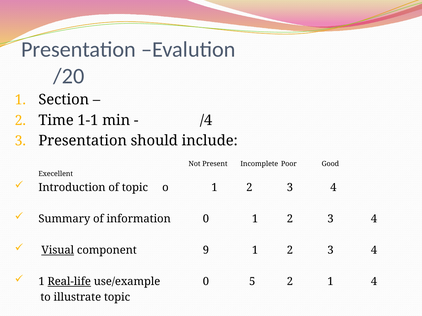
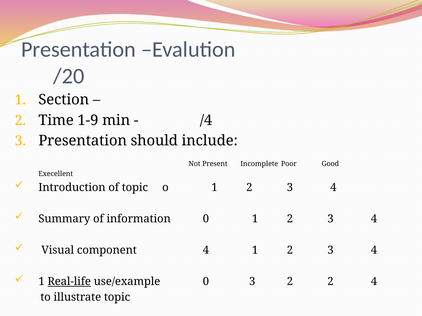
1-1: 1-1 -> 1-9 (88, 120)
Visual underline: present -> none (58, 250)
component 9: 9 -> 4 (206, 250)
0 5: 5 -> 3 (252, 282)
2 1: 1 -> 2 (331, 282)
